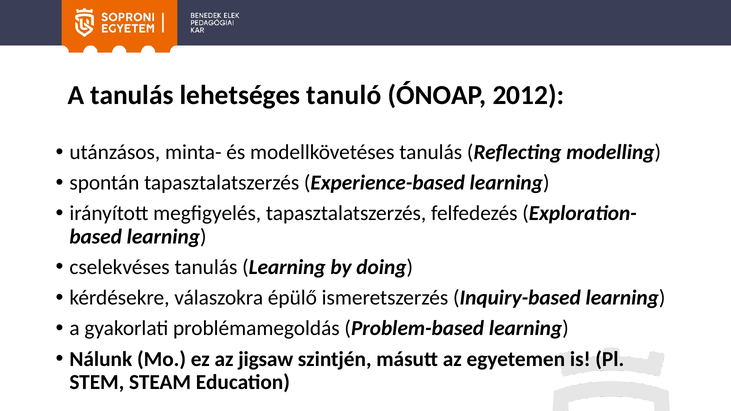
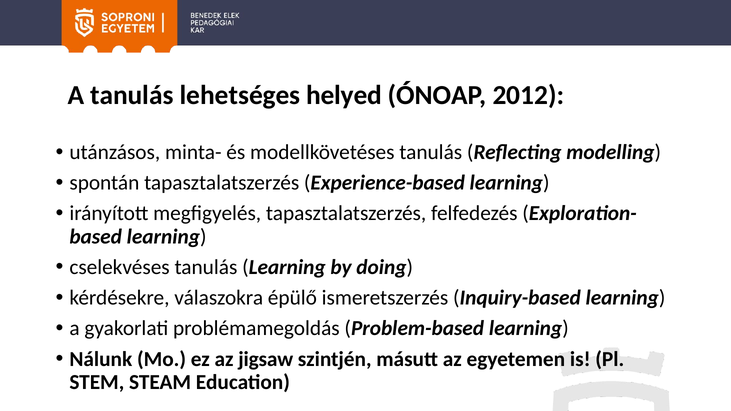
tanuló: tanuló -> helyed (344, 95)
